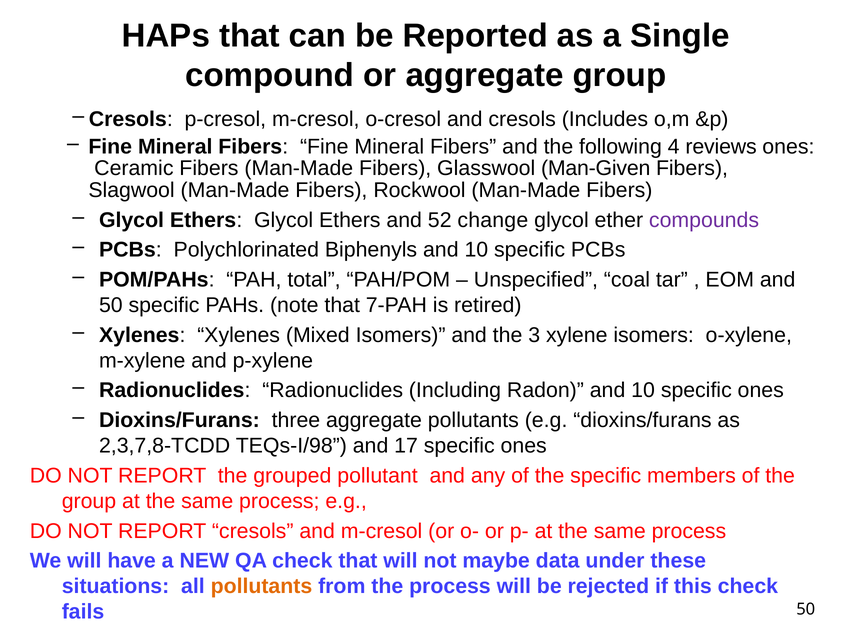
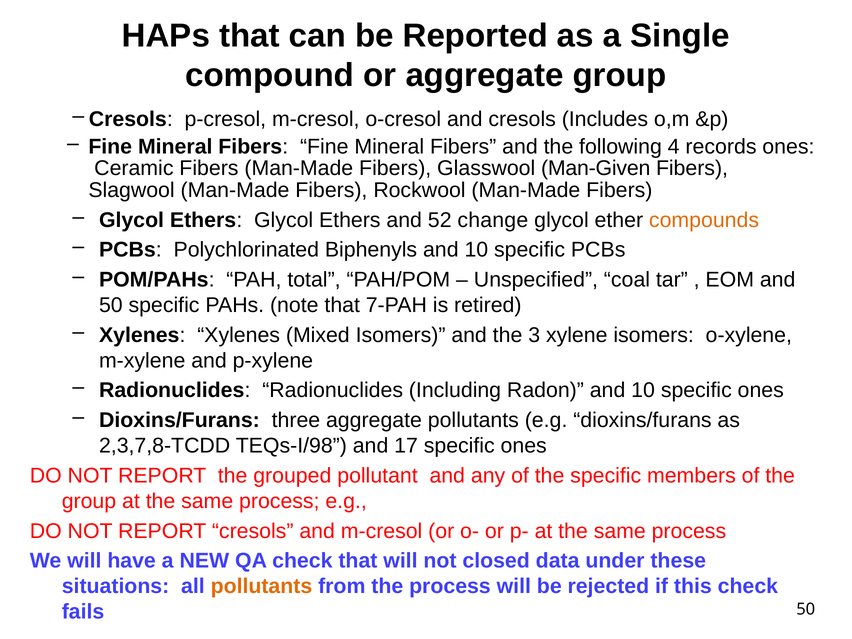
reviews: reviews -> records (721, 147)
compounds colour: purple -> orange (704, 220)
maybe: maybe -> closed (496, 561)
